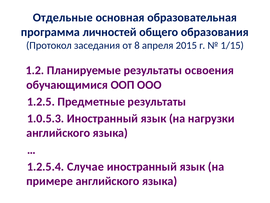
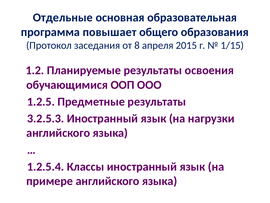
личностей: личностей -> повышает (110, 32)
1.0.5.3: 1.0.5.3 -> 3.2.5.3 (46, 118)
Случае: Случае -> Классы (86, 166)
